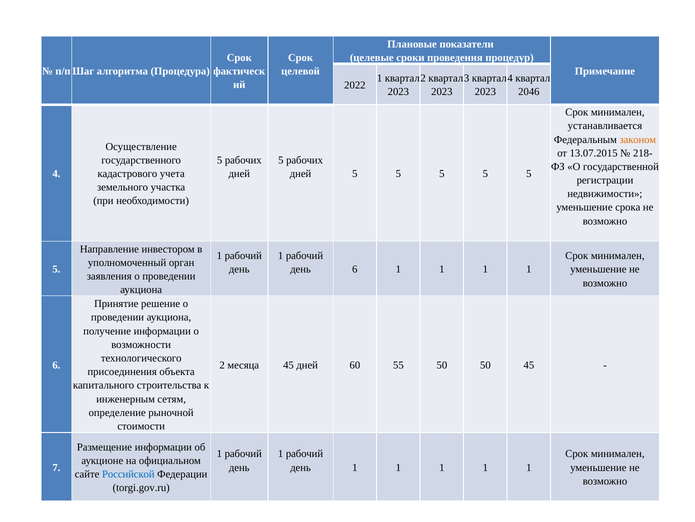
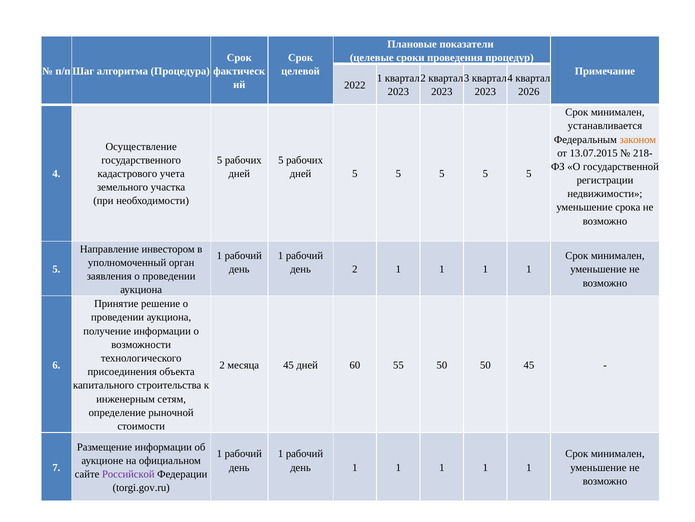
2046: 2046 -> 2026 (529, 92)
день 6: 6 -> 2 (355, 269)
Российской colour: blue -> purple (128, 474)
